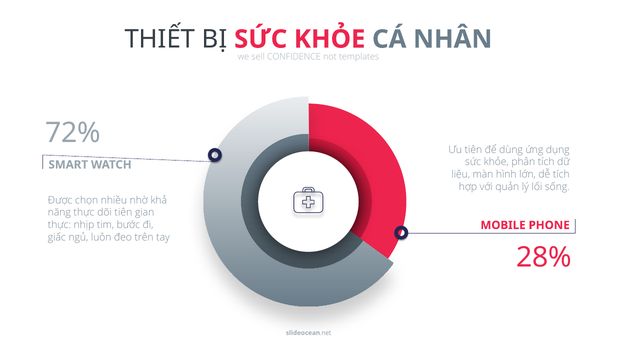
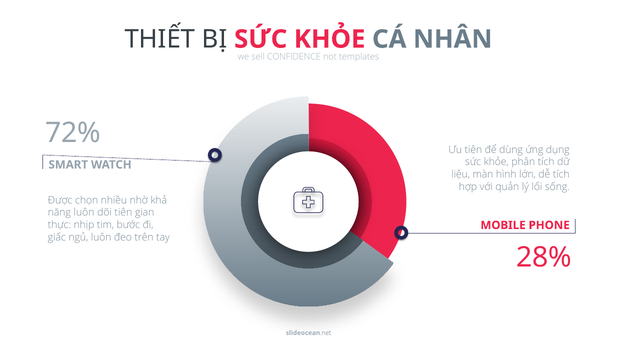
năng thực: thực -> luôn (84, 213)
